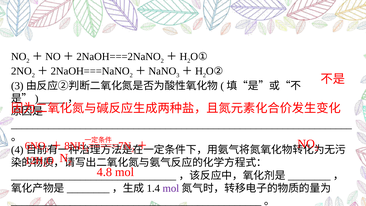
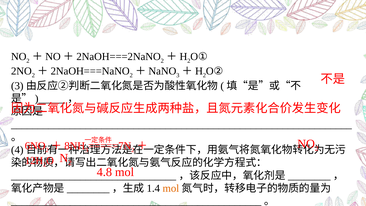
mol colour: purple -> orange (171, 188)
